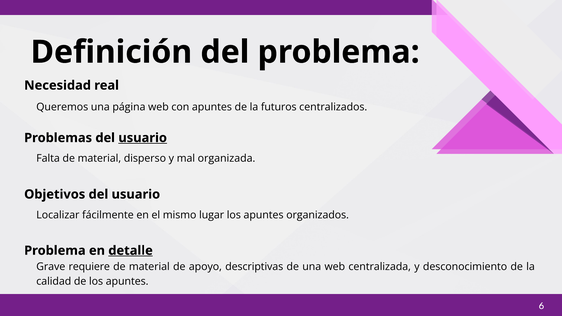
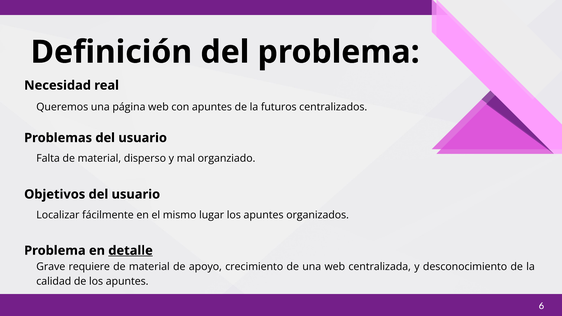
usuario underline: present -> none (143, 138)
organizada: organizada -> organziado (227, 158)
descriptivas: descriptivas -> crecimiento (254, 267)
